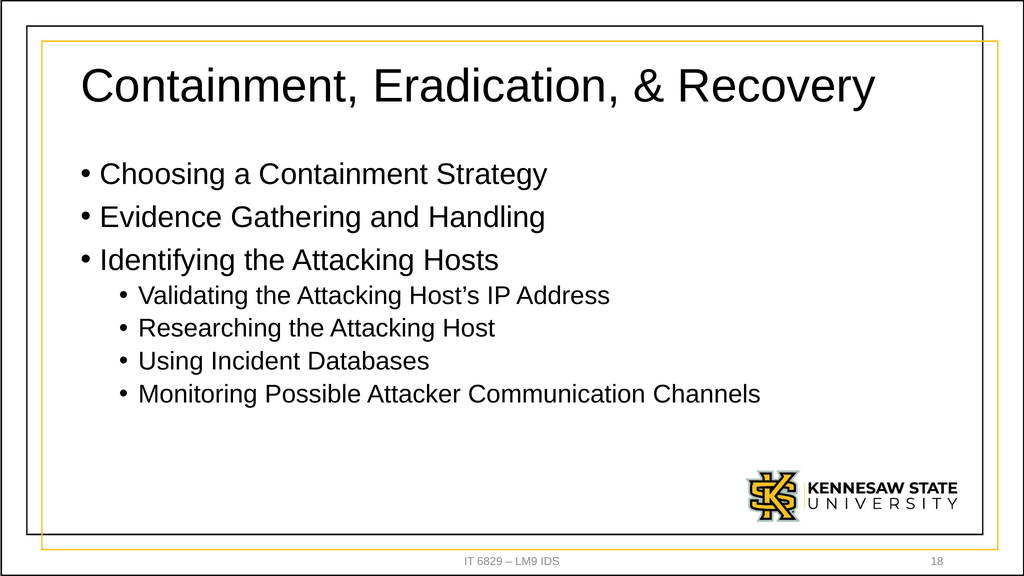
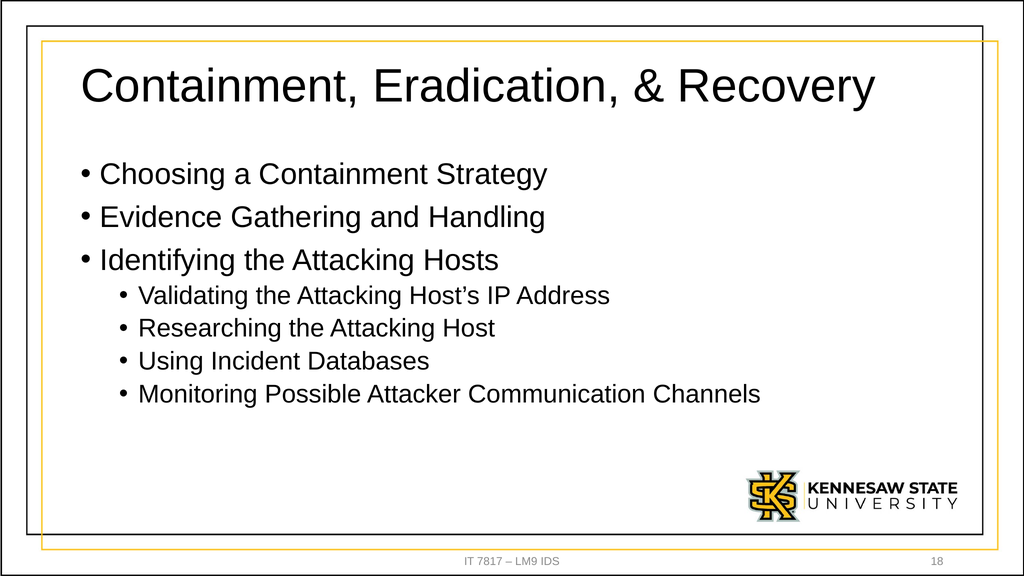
6829: 6829 -> 7817 (490, 562)
